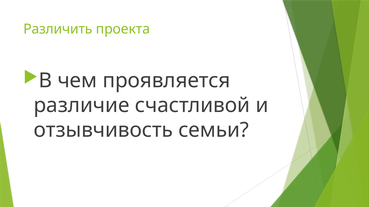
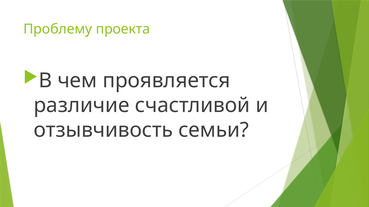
Различить: Различить -> Проблему (58, 29)
